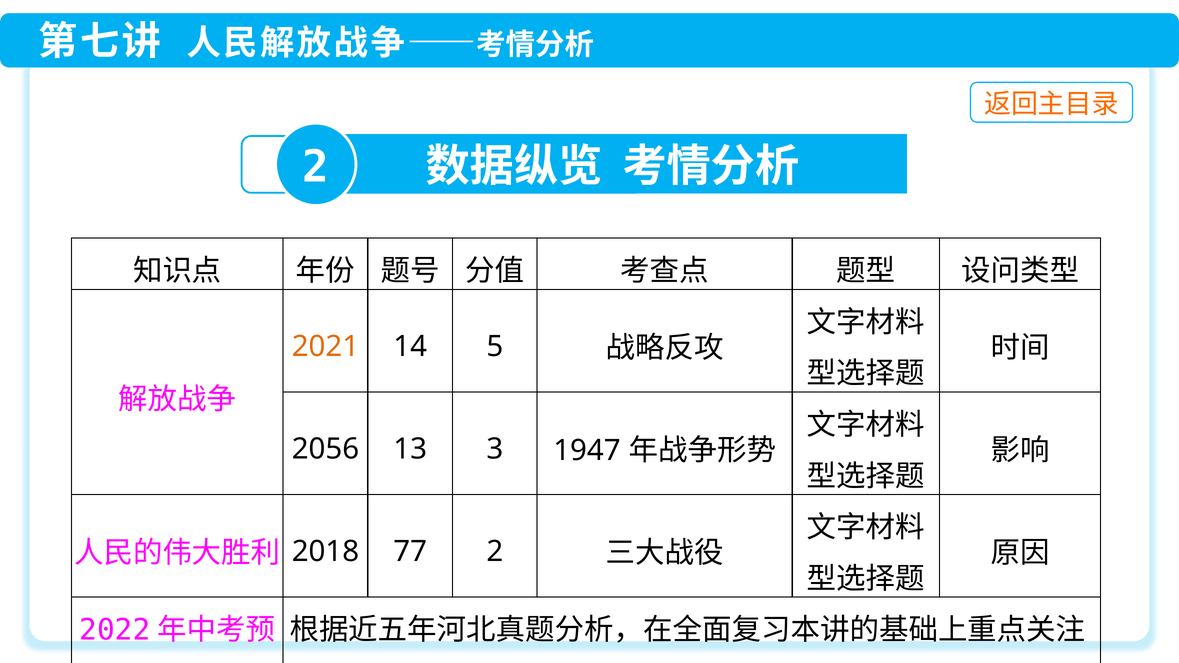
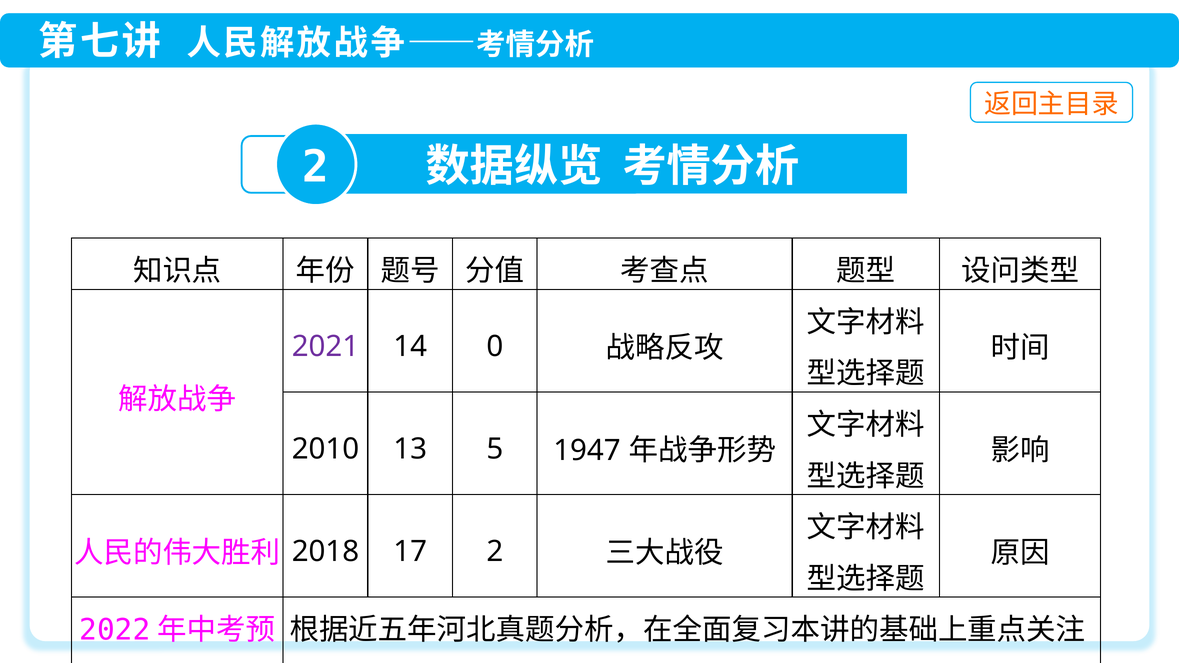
2021 colour: orange -> purple (325, 347)
5: 5 -> 0 (495, 347)
2056: 2056 -> 2010 (325, 449)
3: 3 -> 5 (495, 449)
77: 77 -> 17 (410, 552)
